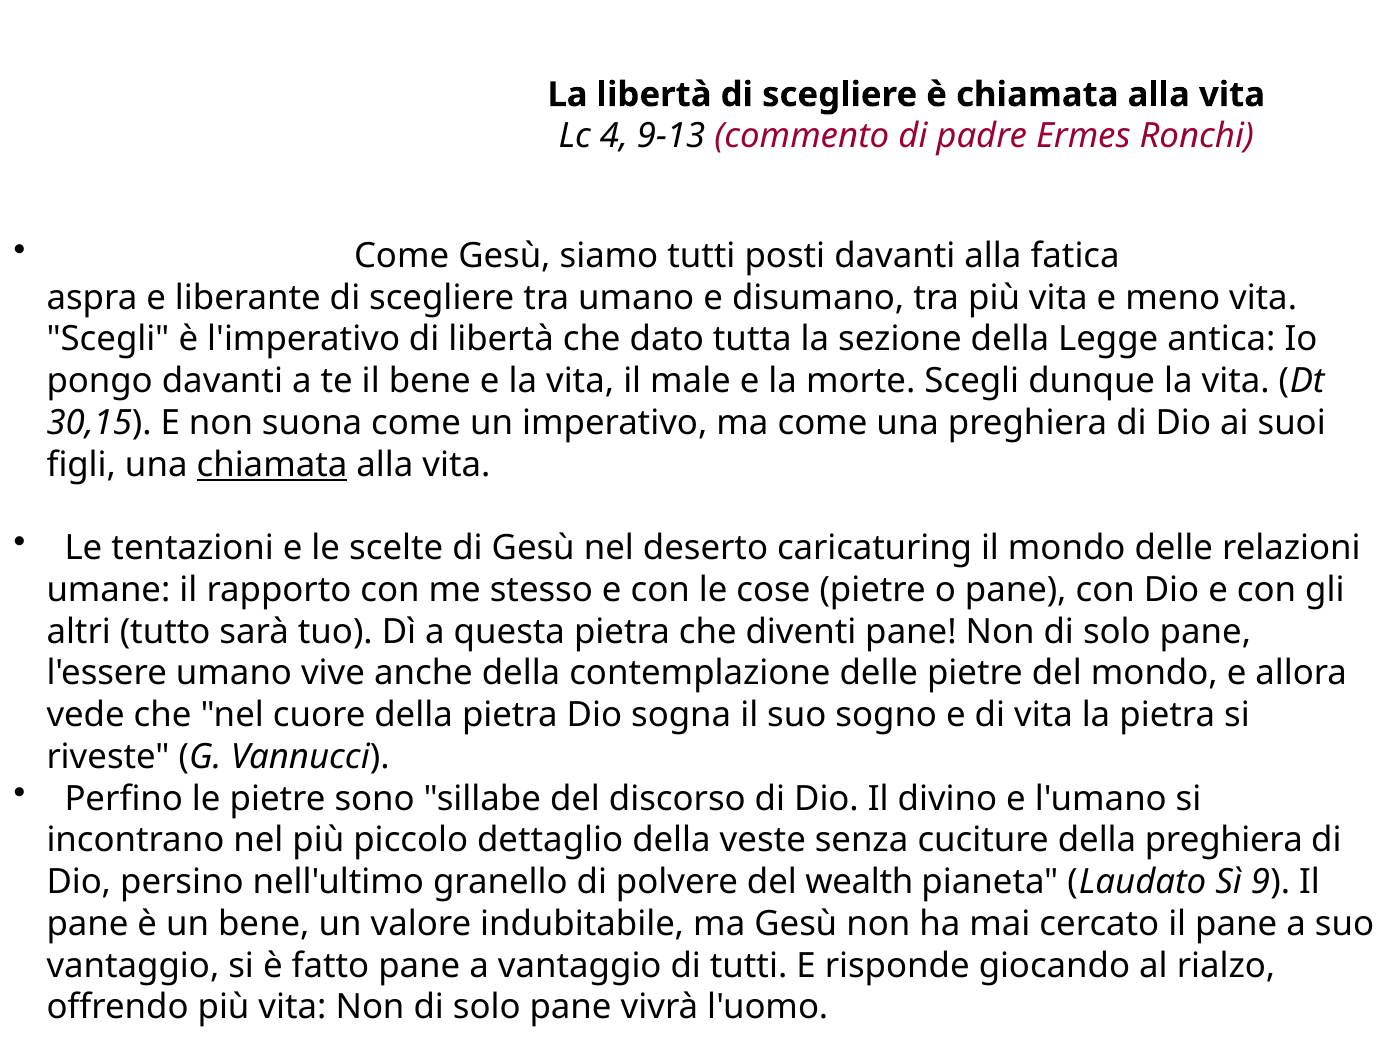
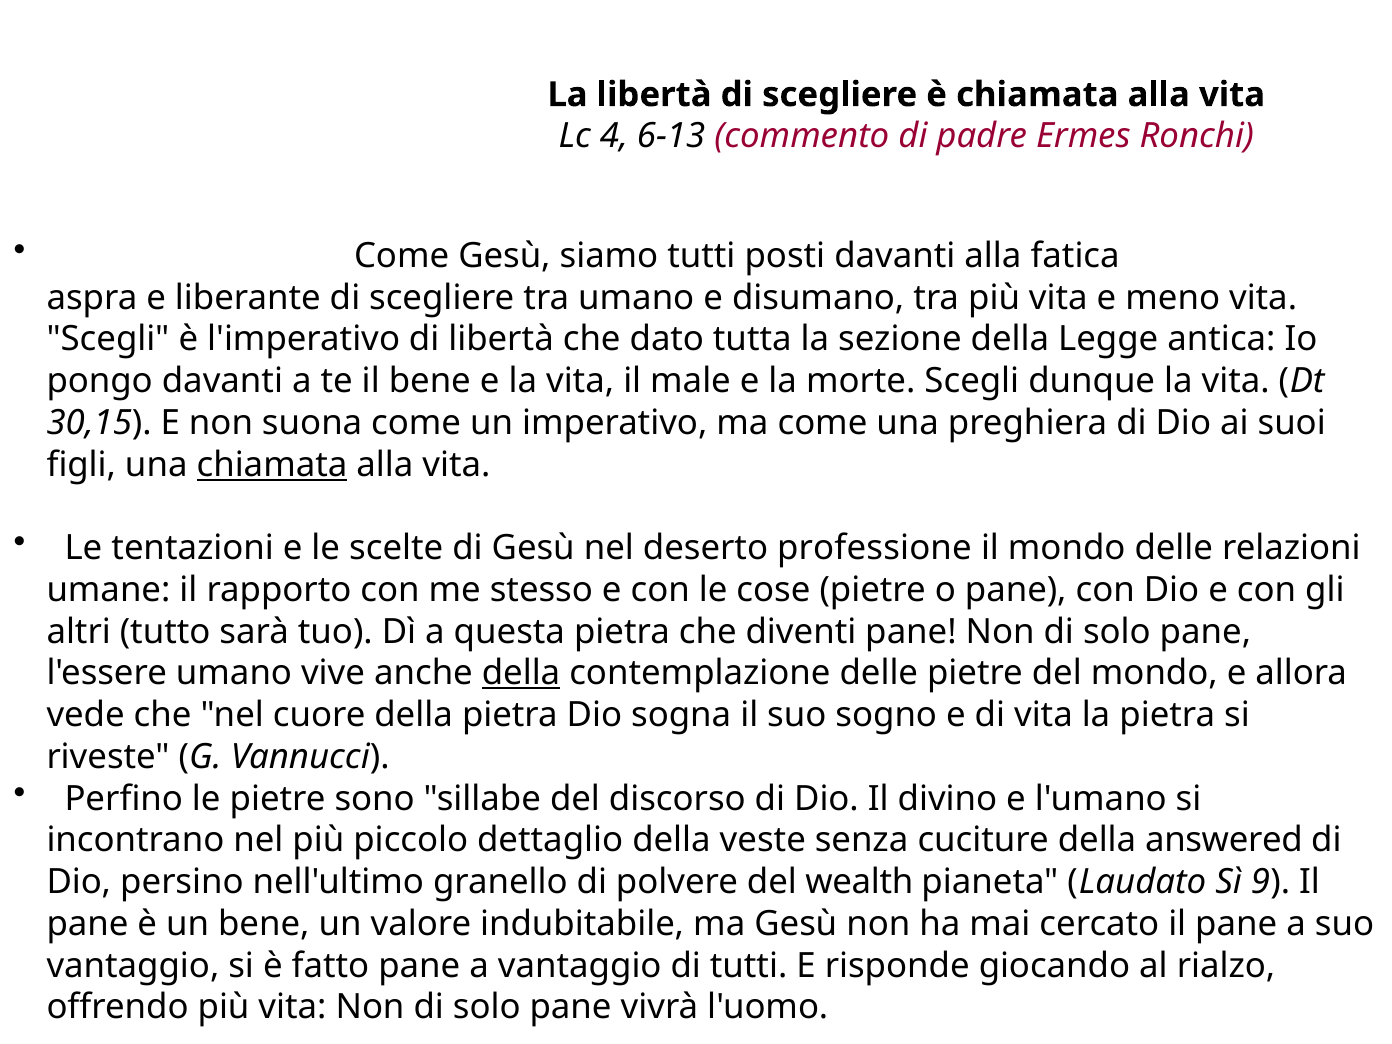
9-13: 9-13 -> 6-13 (671, 136)
caricaturing: caricaturing -> professione (874, 548)
della underline: none -> present (521, 673)
della preghiera: preghiera -> answered (1224, 840)
